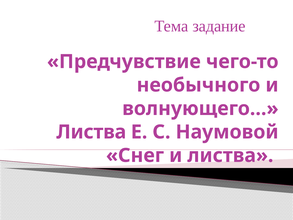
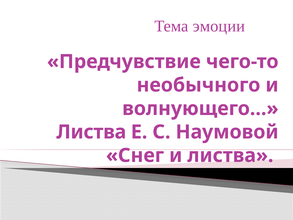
задание: задание -> эмоции (219, 26)
